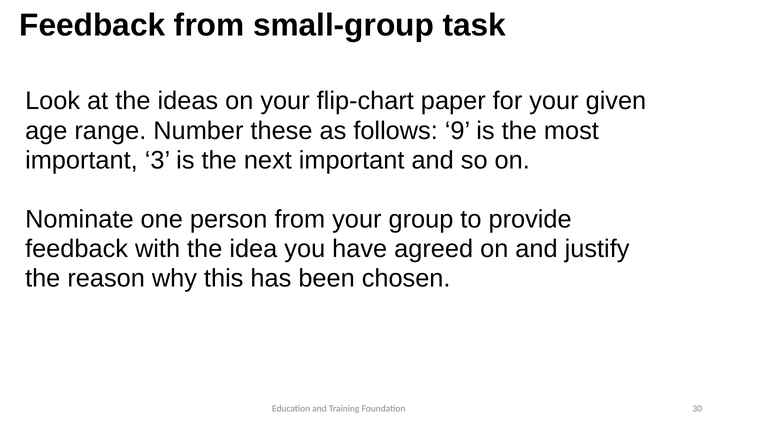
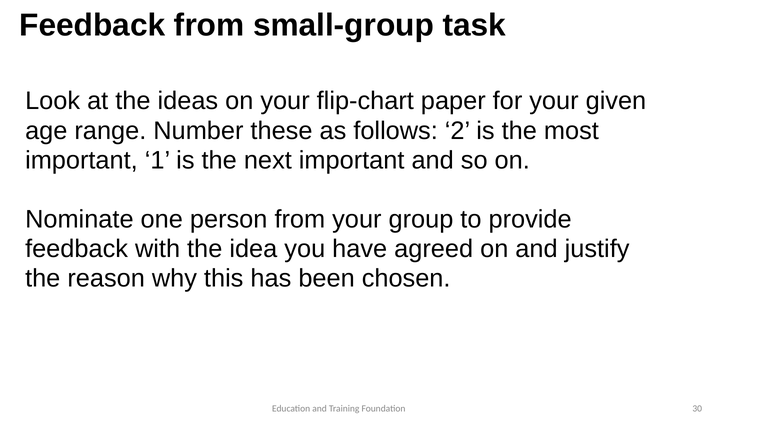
9: 9 -> 2 (458, 131)
3: 3 -> 1 (158, 160)
